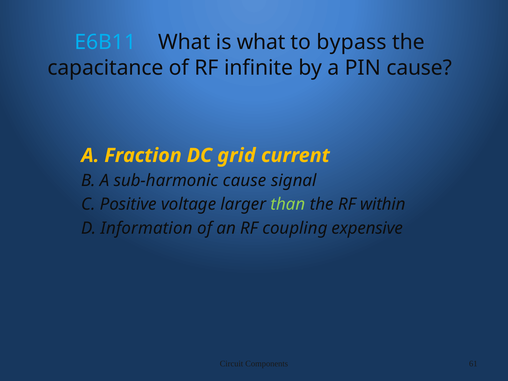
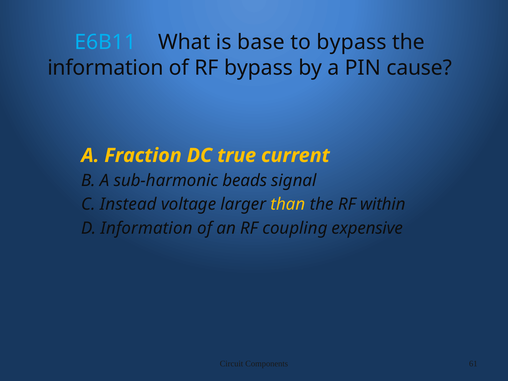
is what: what -> base (261, 42)
capacitance: capacitance -> information (105, 68)
RF infinite: infinite -> bypass (259, 68)
grid: grid -> true (237, 155)
sub-harmonic cause: cause -> beads (245, 181)
Positive: Positive -> Instead (128, 204)
than colour: light green -> yellow (288, 204)
